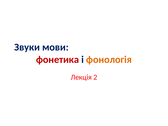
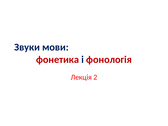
фонологія colour: orange -> red (109, 60)
